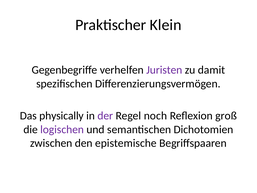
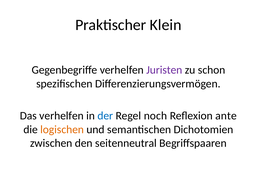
damit: damit -> schon (212, 70)
Das physically: physically -> verhelfen (62, 116)
der colour: purple -> blue (105, 116)
groß: groß -> ante (226, 116)
logischen colour: purple -> orange (62, 129)
epistemische: epistemische -> seitenneutral (126, 143)
